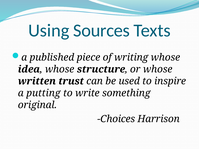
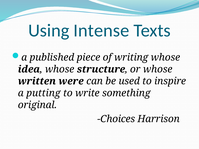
Sources: Sources -> Intense (101, 31)
trust: trust -> were (71, 81)
